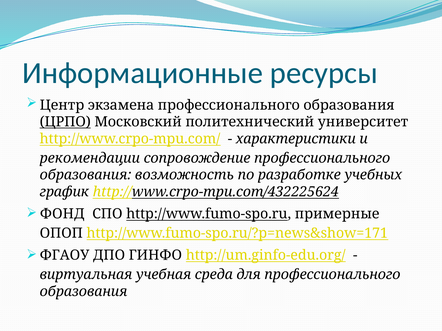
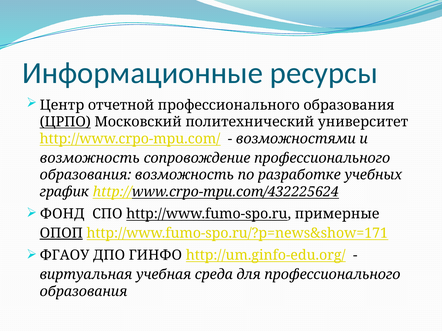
экзамена: экзамена -> отчетной (121, 105)
характеристики: характеристики -> возможностями (296, 139)
рекомендации: рекомендации -> возможность (90, 158)
ОПОП underline: none -> present (61, 234)
